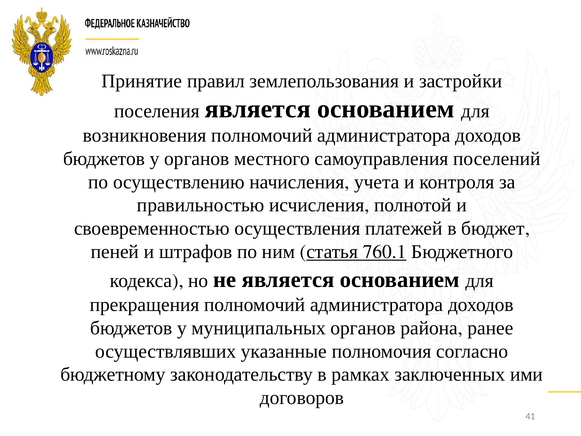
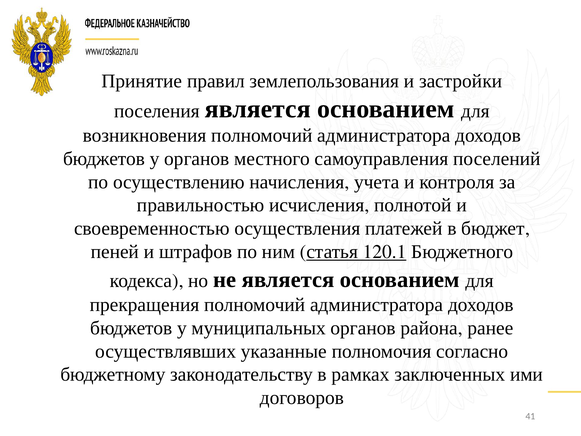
760.1: 760.1 -> 120.1 (385, 252)
